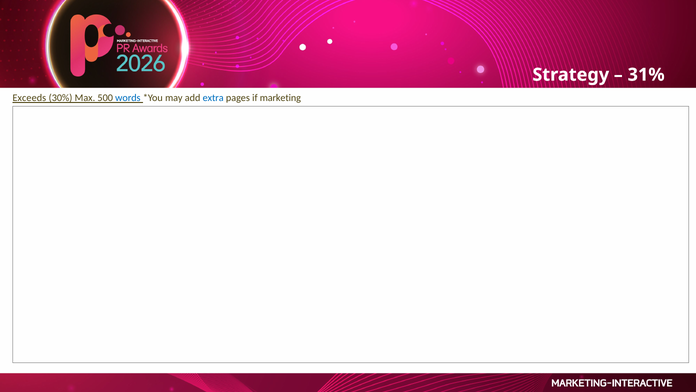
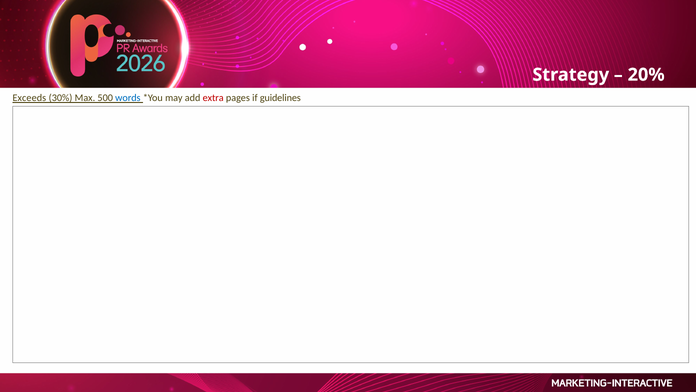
31%: 31% -> 20% (646, 75)
extra colour: blue -> red (213, 98)
marketing: marketing -> guidelines (280, 98)
